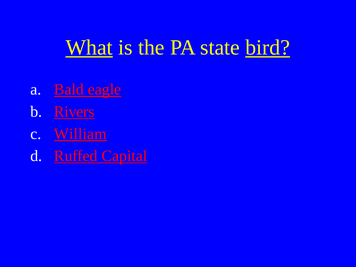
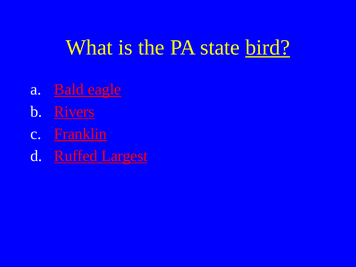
What underline: present -> none (89, 47)
William: William -> Franklin (80, 134)
Capital: Capital -> Largest (124, 156)
